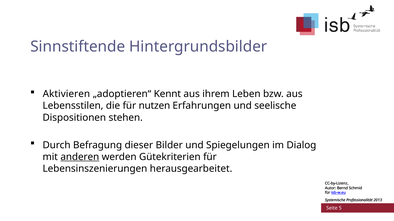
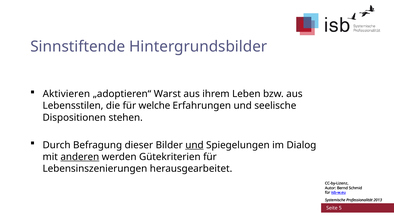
Kennt: Kennt -> Warst (167, 94)
nutzen: nutzen -> welche (154, 106)
und underline: none -> present (194, 145)
